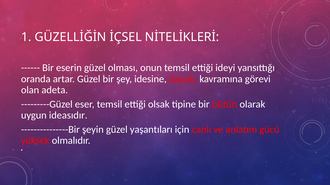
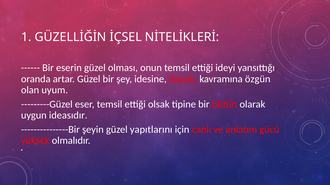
görevi: görevi -> özgün (258, 79)
adeta: adeta -> uyum (55, 90)
yaşantıları: yaşantıları -> yapıtlarını (151, 130)
